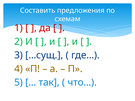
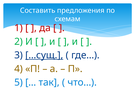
…сущ underline: none -> present (44, 55)
